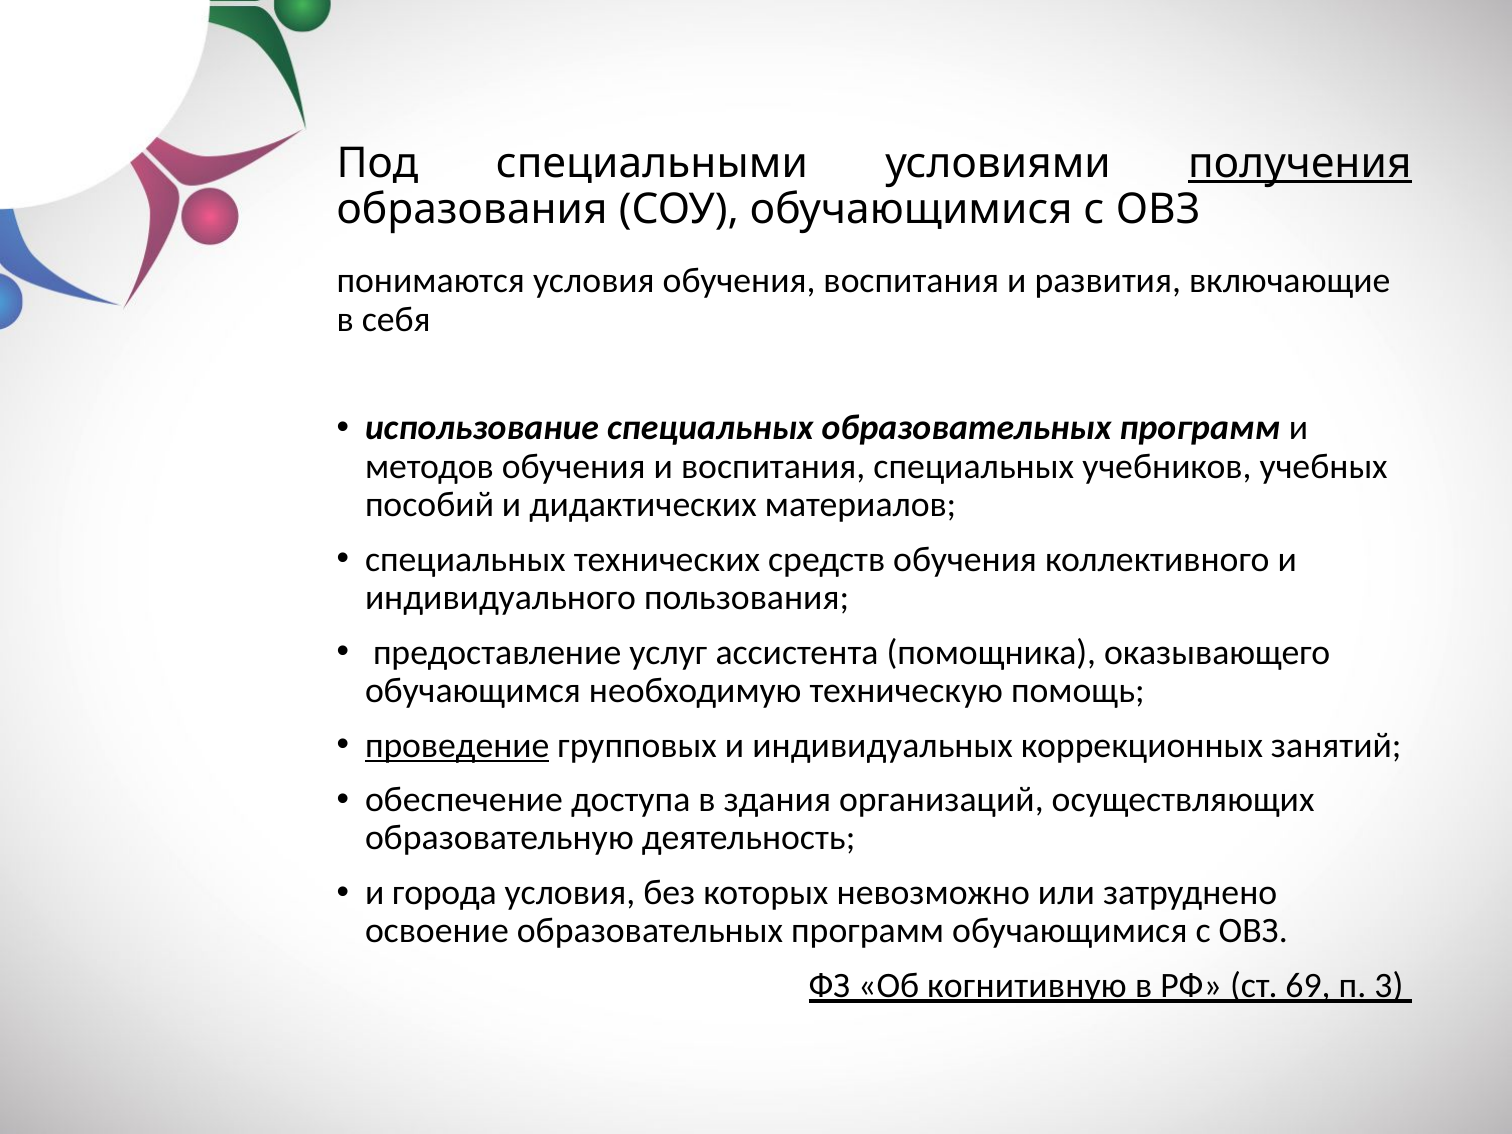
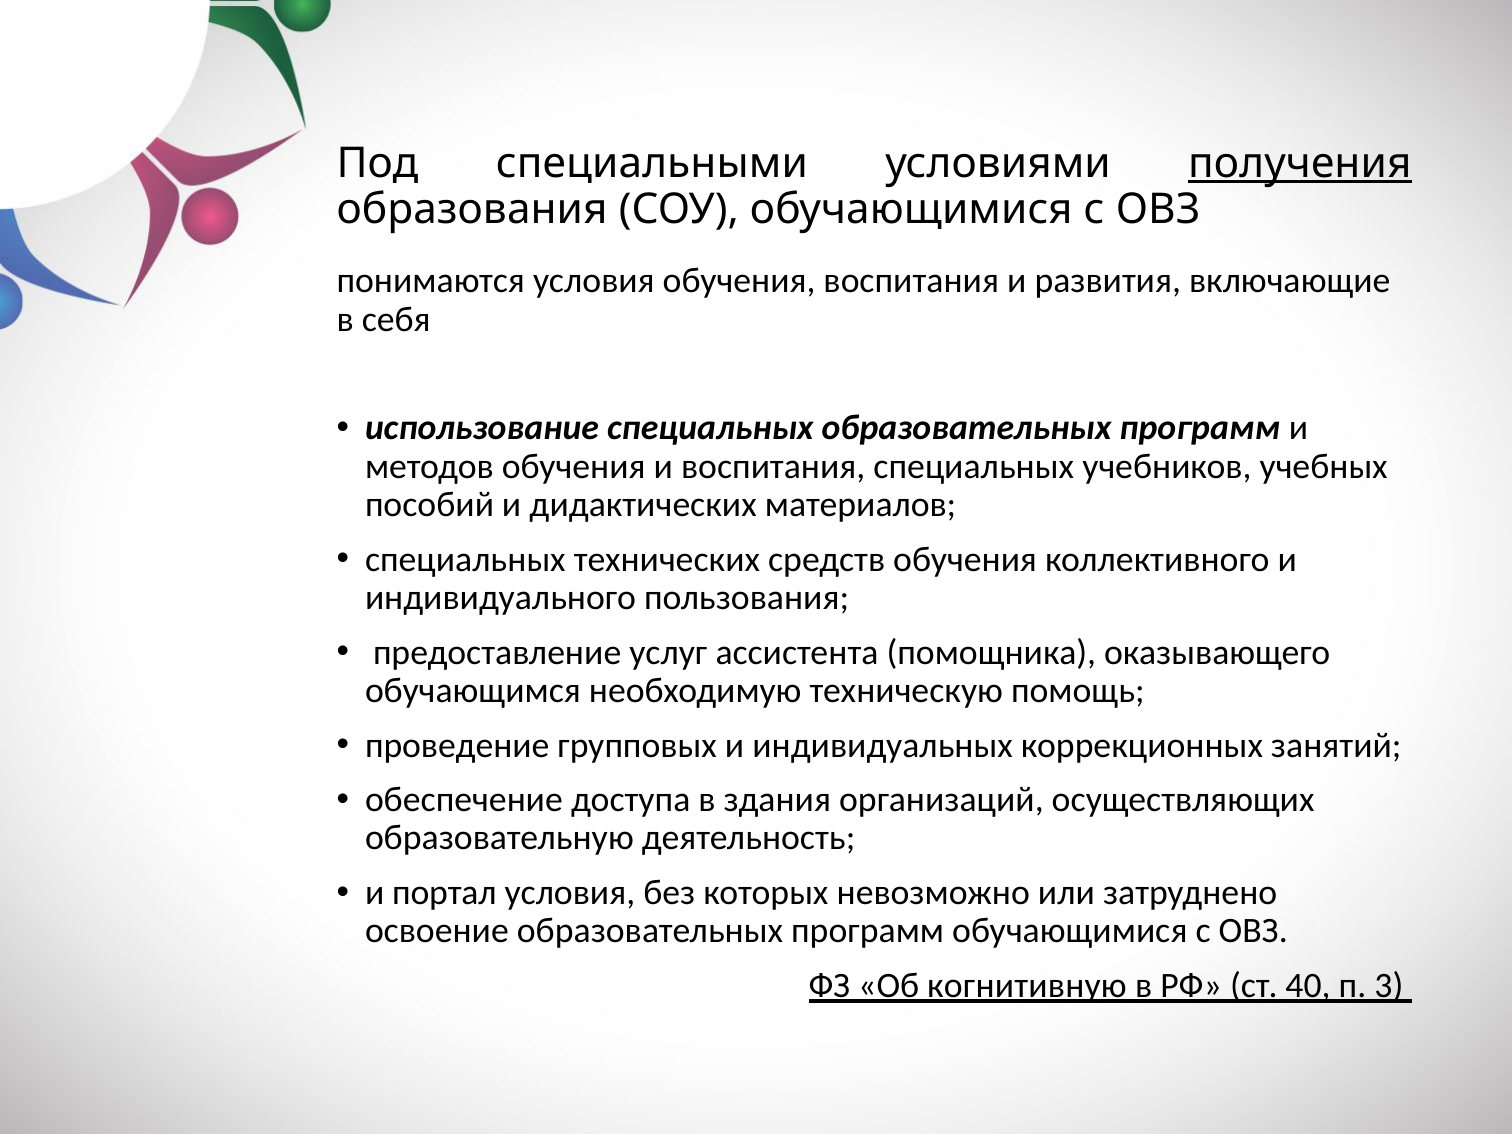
проведение underline: present -> none (457, 745)
города: города -> портал (444, 893)
69: 69 -> 40 (1308, 985)
